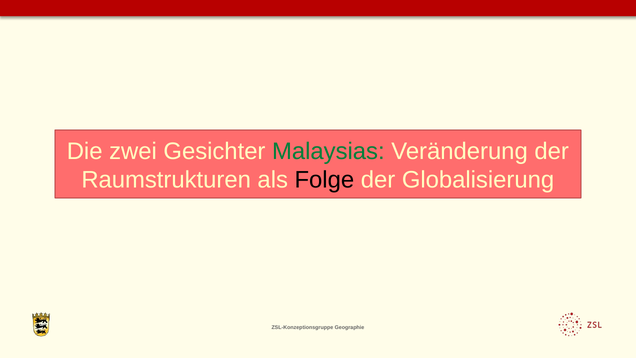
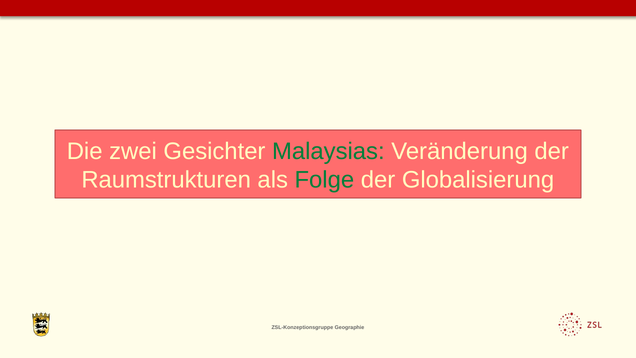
Folge colour: black -> green (324, 180)
